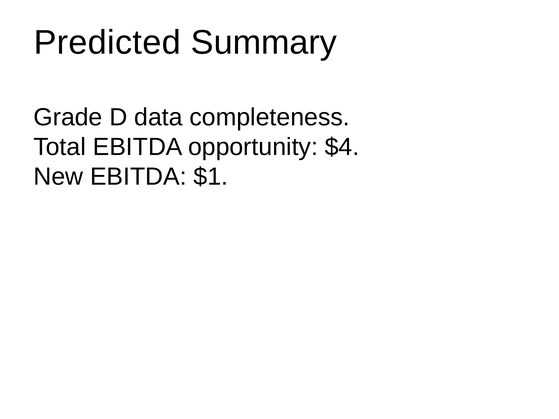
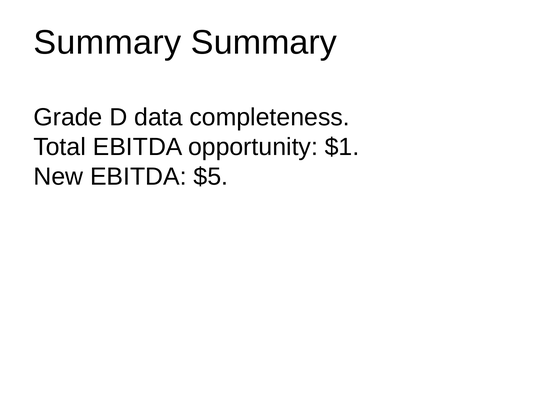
Predicted: Predicted -> Summary (107, 42)
$4: $4 -> $1 (342, 147)
$1: $1 -> $5 (211, 177)
